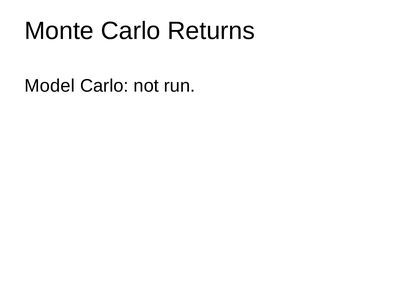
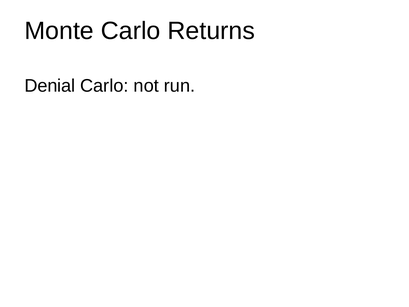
Model: Model -> Denial (50, 86)
